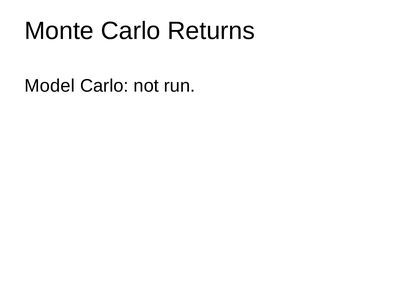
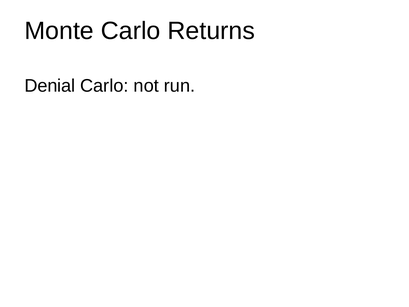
Model: Model -> Denial (50, 86)
